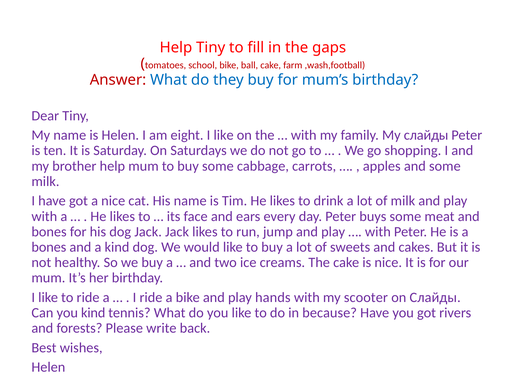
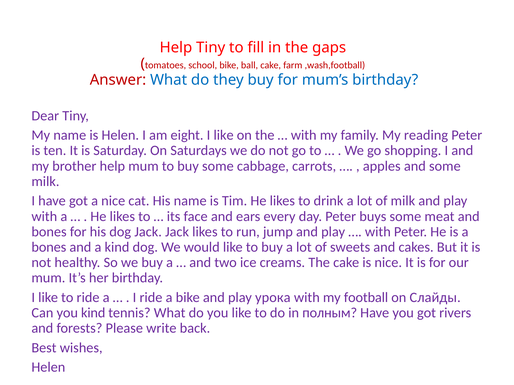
My слайды: слайды -> reading (426, 135)
hands: hands -> урока (273, 298)
scooter: scooter -> football (366, 298)
because: because -> полным (330, 313)
